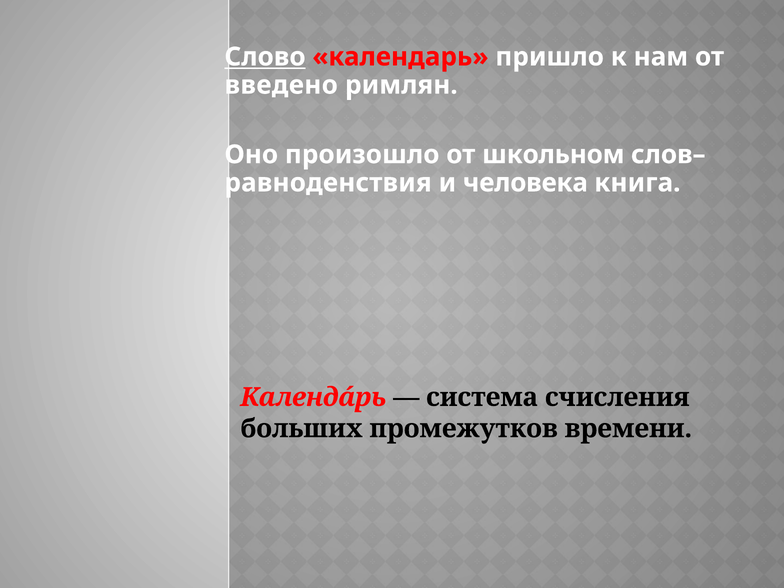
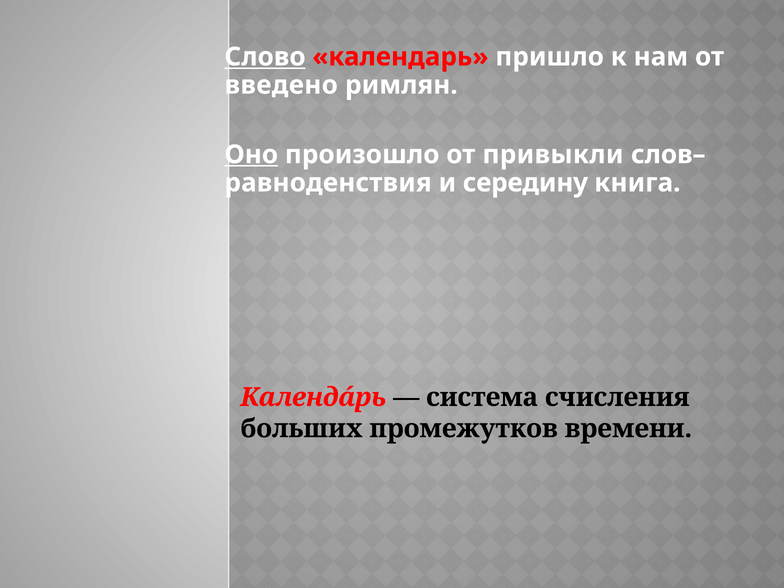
Оно underline: none -> present (251, 155)
школьном: школьном -> привыкли (553, 155)
человека: человека -> середину (525, 183)
